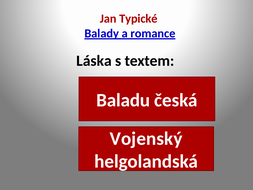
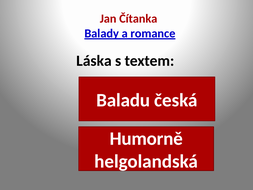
Typické: Typické -> Čítanka (138, 19)
Vojenský: Vojenský -> Humorně (146, 138)
